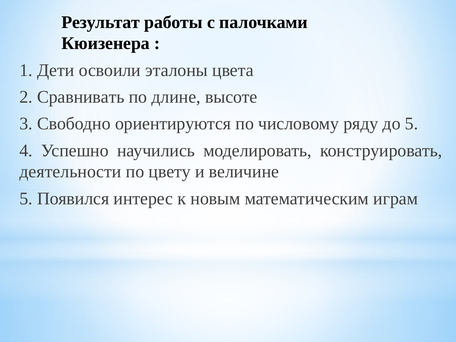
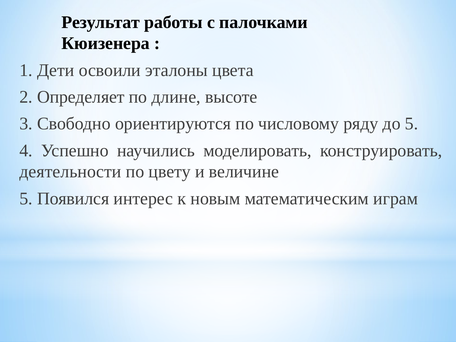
Сравнивать: Сравнивать -> Определяет (81, 97)
